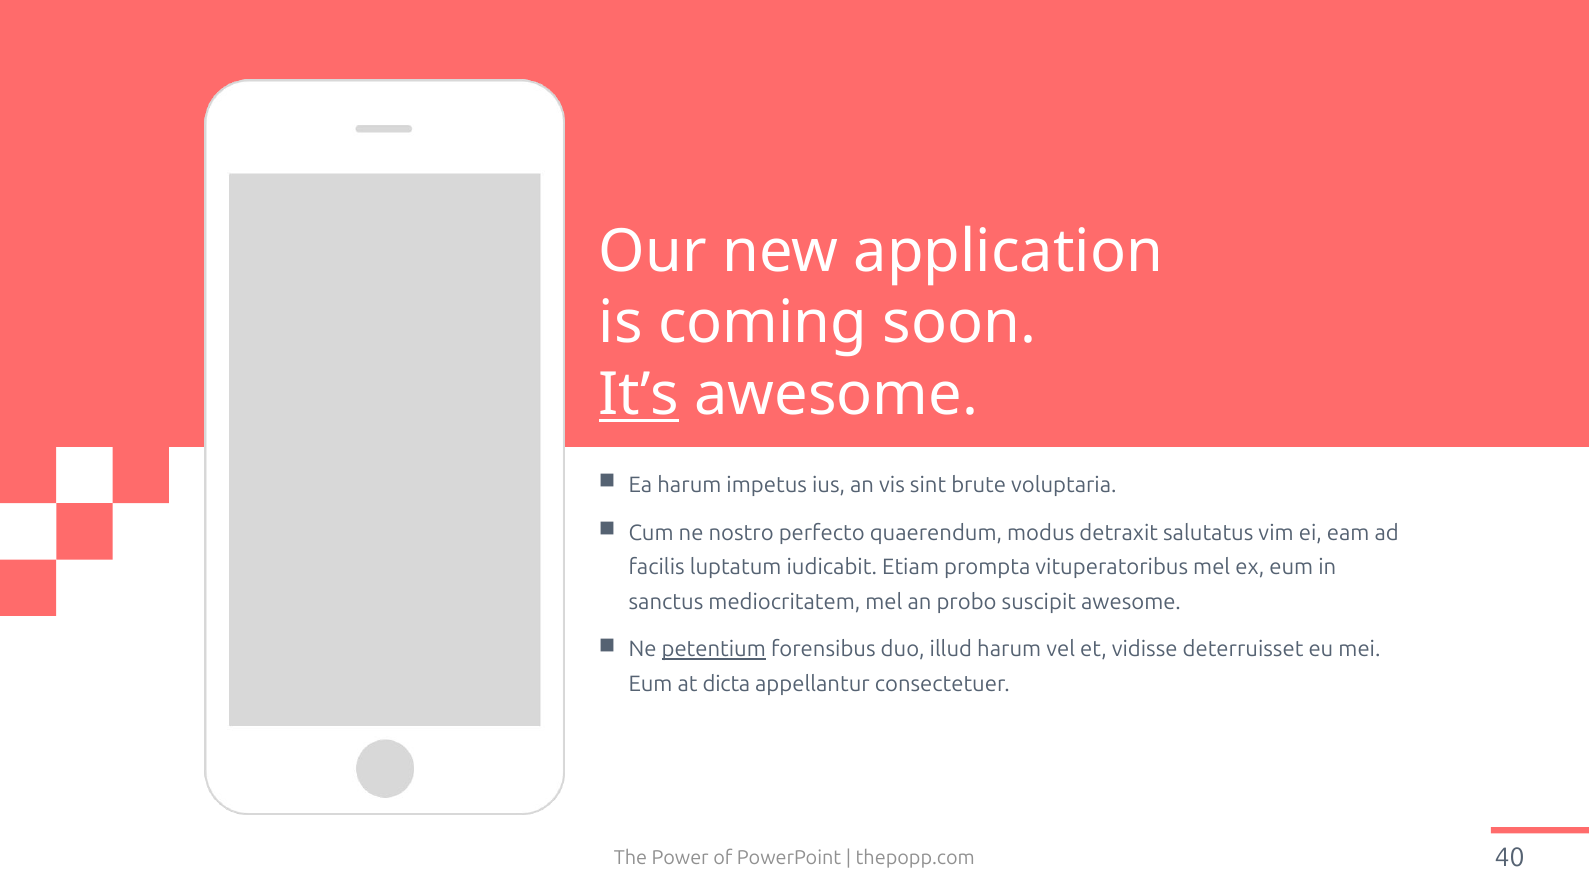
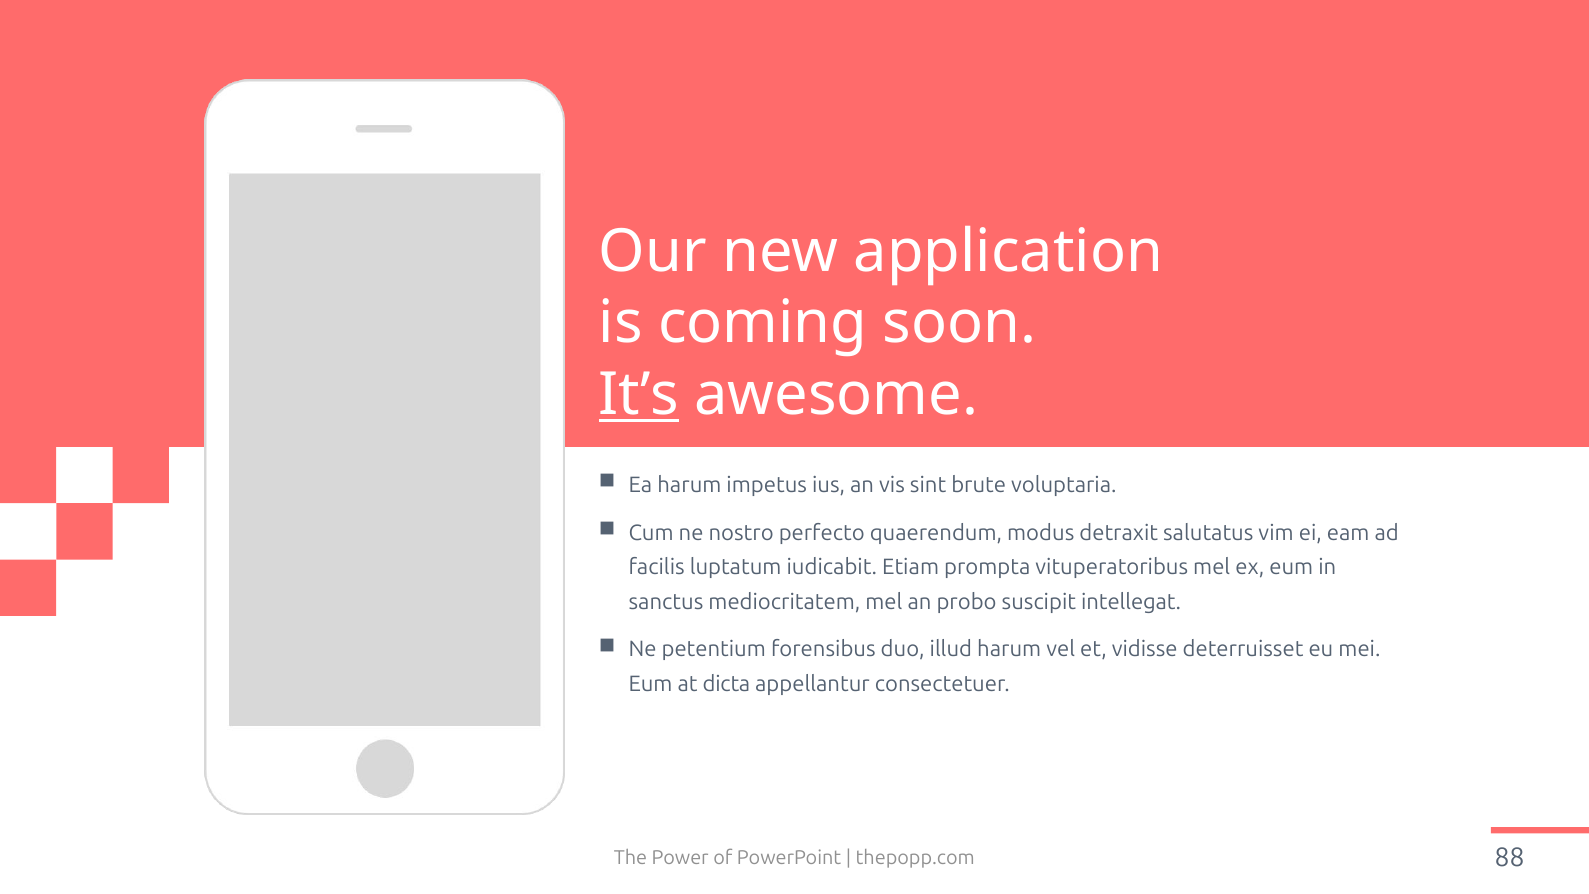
suscipit awesome: awesome -> intellegat (1131, 602)
petentium underline: present -> none (714, 649)
40: 40 -> 88 (1510, 857)
